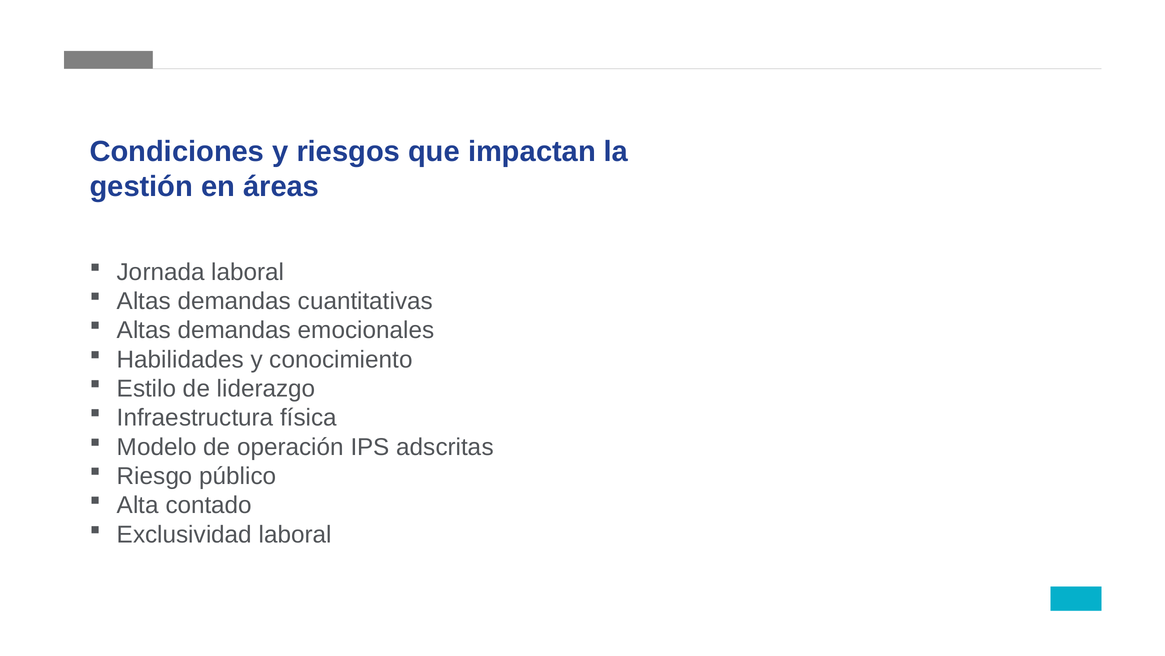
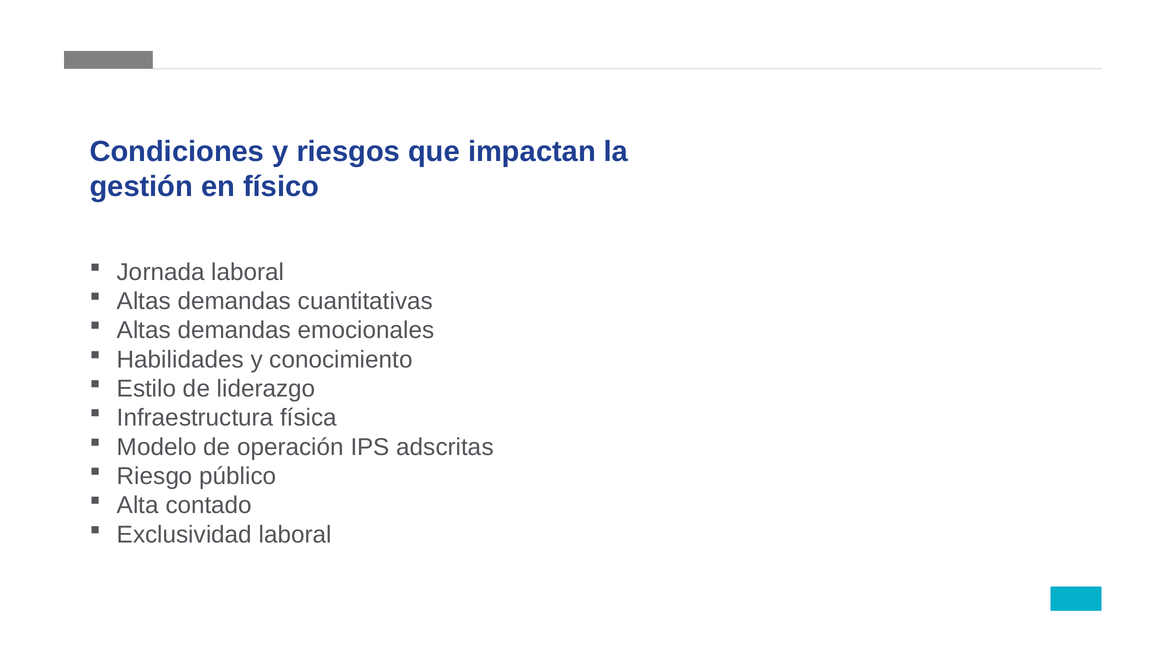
áreas: áreas -> físico (281, 187)
